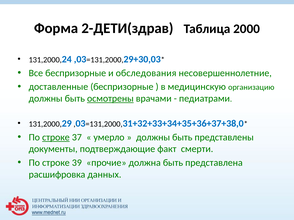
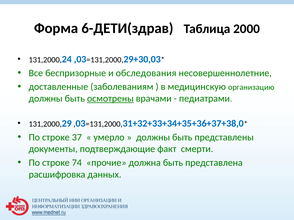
2-ДЕТИ(здрав: 2-ДЕТИ(здрав -> 6-ДЕТИ(здрав (128, 28)
доставленные беспризорные: беспризорные -> заболеваниям (122, 87)
строке underline: present -> none (56, 138)
39: 39 -> 74 (77, 163)
